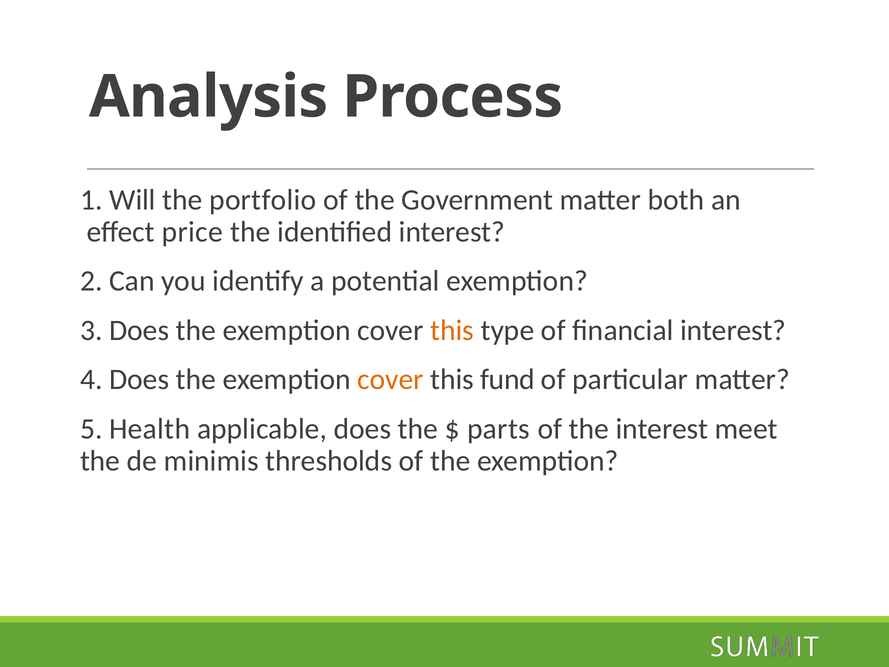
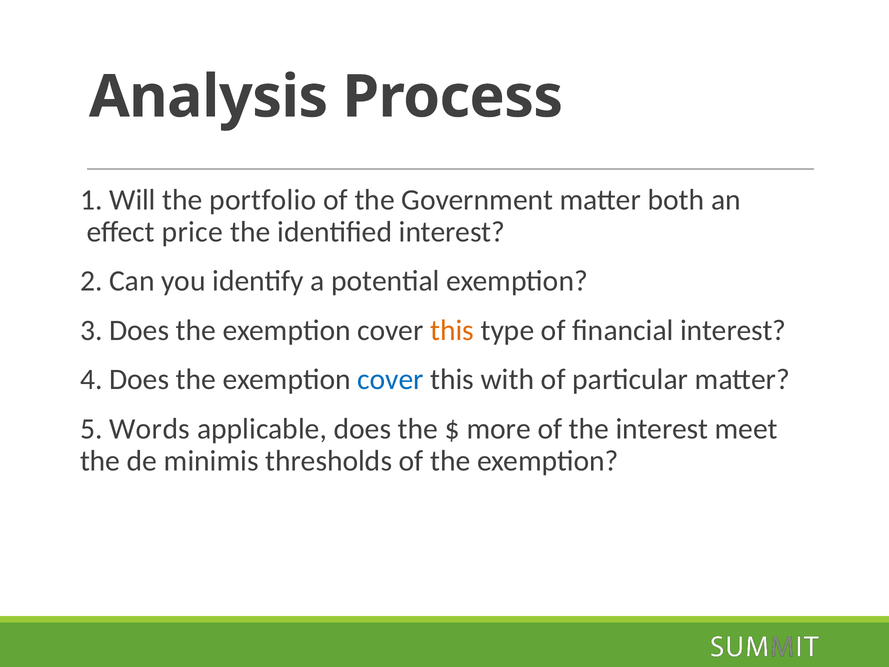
cover colour: orange -> blue (390, 380)
fund: fund -> with (507, 380)
Health: Health -> Words (150, 429)
parts: parts -> more (499, 429)
